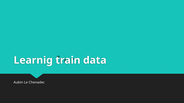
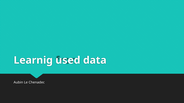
train: train -> used (68, 61)
